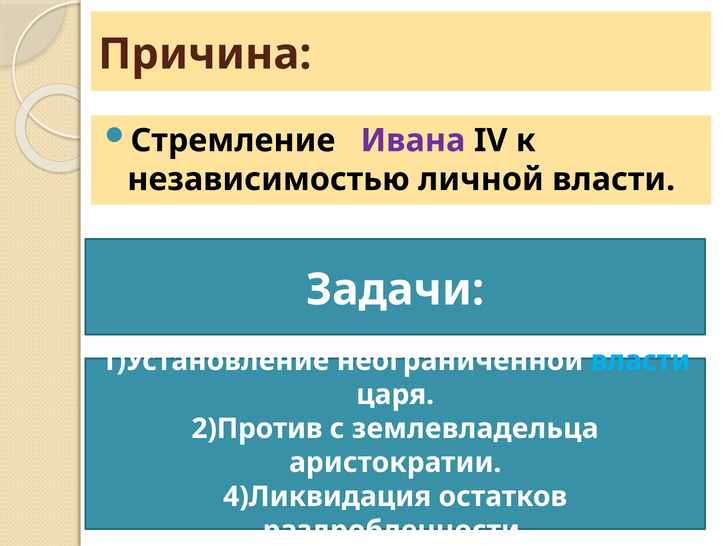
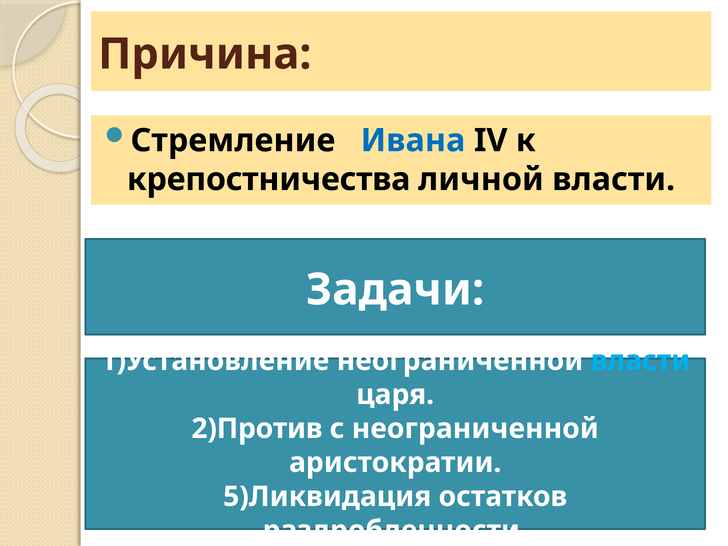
Ивана colour: purple -> blue (413, 141)
независимостью: независимостью -> крепостничества (269, 179)
с землевладельца: землевладельца -> неограниченной (475, 429)
4)Ликвидация: 4)Ликвидация -> 5)Ликвидация (327, 497)
